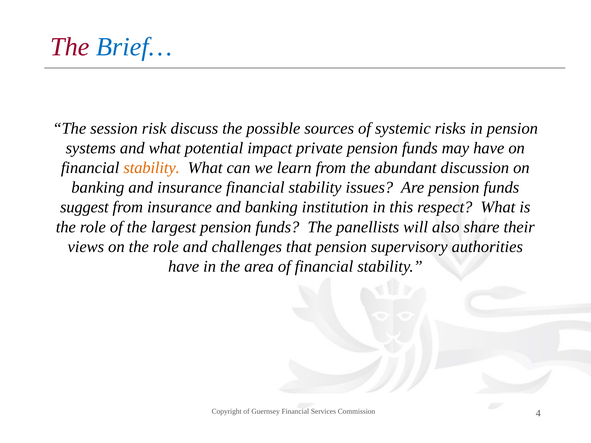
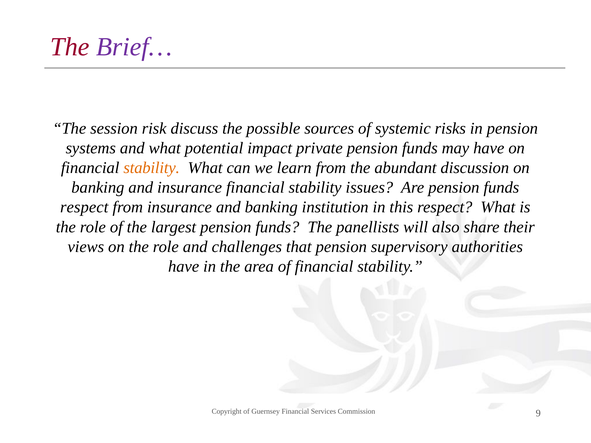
Brief… colour: blue -> purple (134, 47)
suggest: suggest -> respect (84, 207)
4: 4 -> 9 (538, 413)
